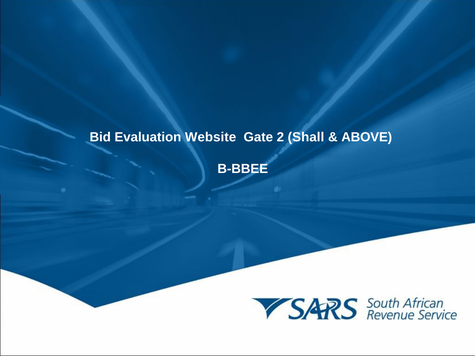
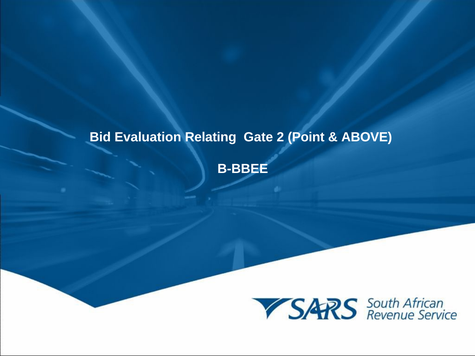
Website: Website -> Relating (211, 137)
Shall: Shall -> Point (306, 137)
